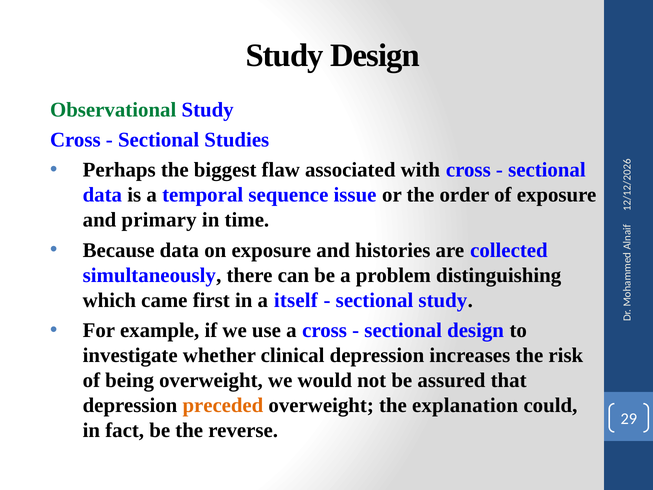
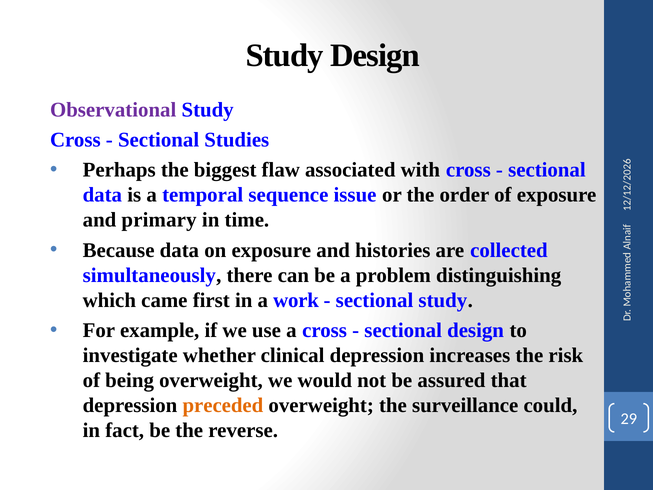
Observational colour: green -> purple (113, 110)
itself: itself -> work (296, 300)
explanation: explanation -> surveillance (465, 405)
